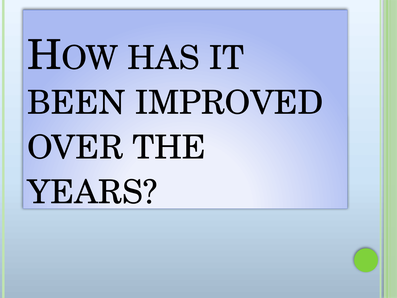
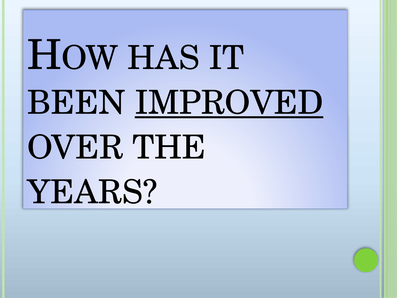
IMPROVED underline: none -> present (229, 103)
